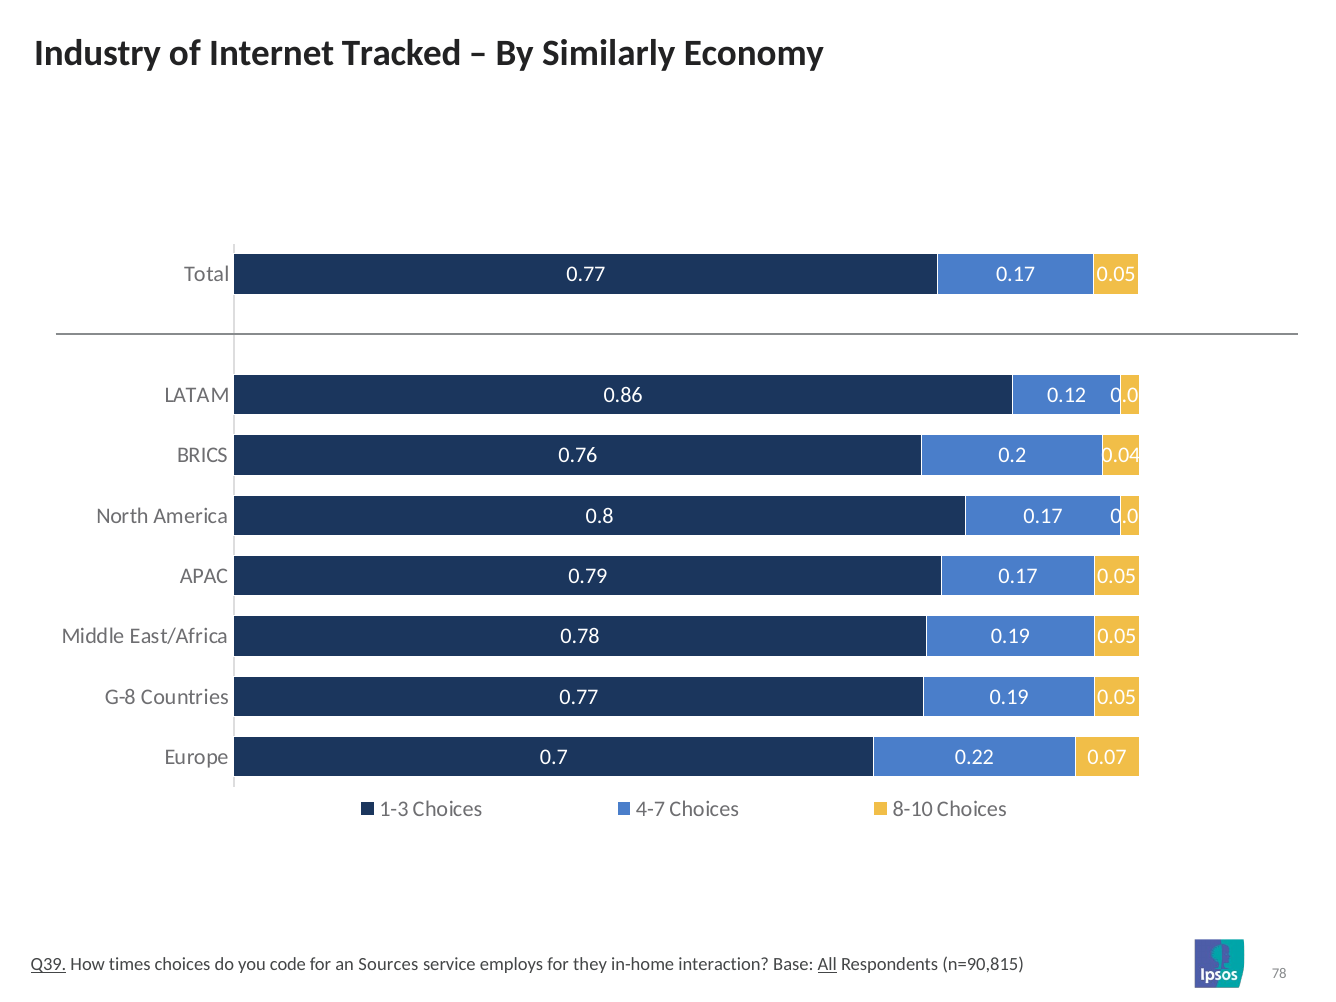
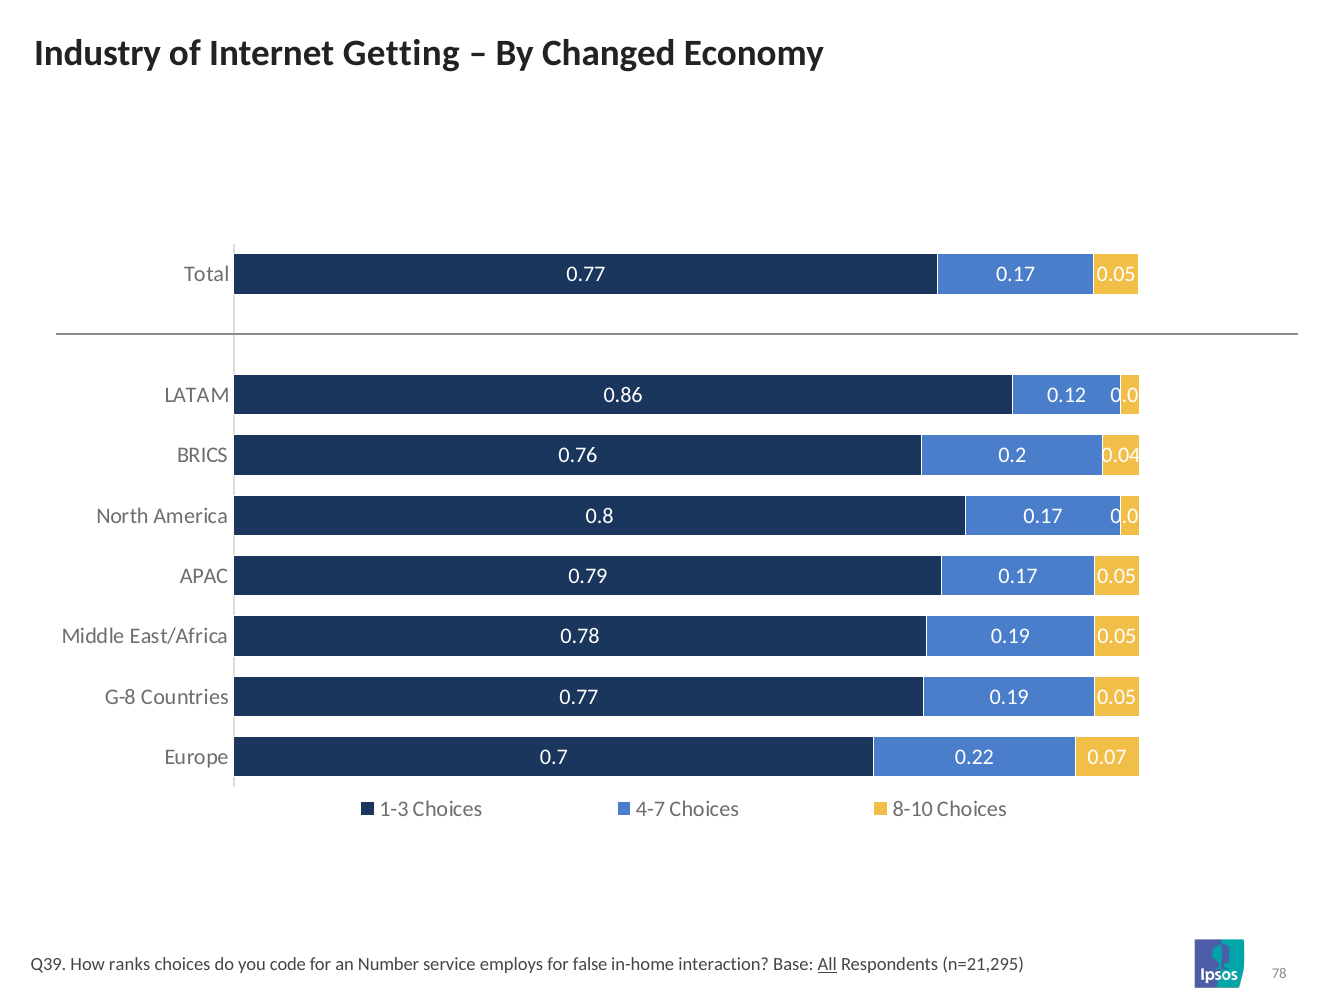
Tracked: Tracked -> Getting (401, 53)
Similarly: Similarly -> Changed (609, 53)
Q39 underline: present -> none (48, 964)
times: times -> ranks (130, 964)
Sources: Sources -> Number (389, 964)
they: they -> false (590, 964)
n=90,815: n=90,815 -> n=21,295 (983, 964)
